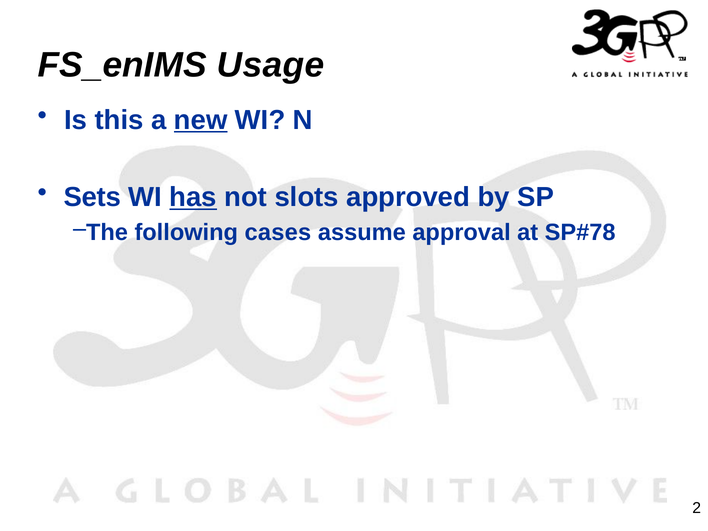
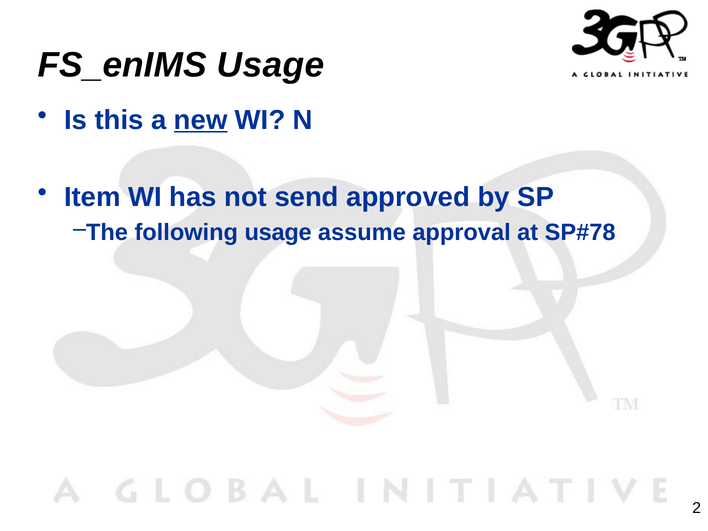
Sets: Sets -> Item (92, 197)
has underline: present -> none (193, 197)
slots: slots -> send (307, 197)
following cases: cases -> usage (278, 232)
